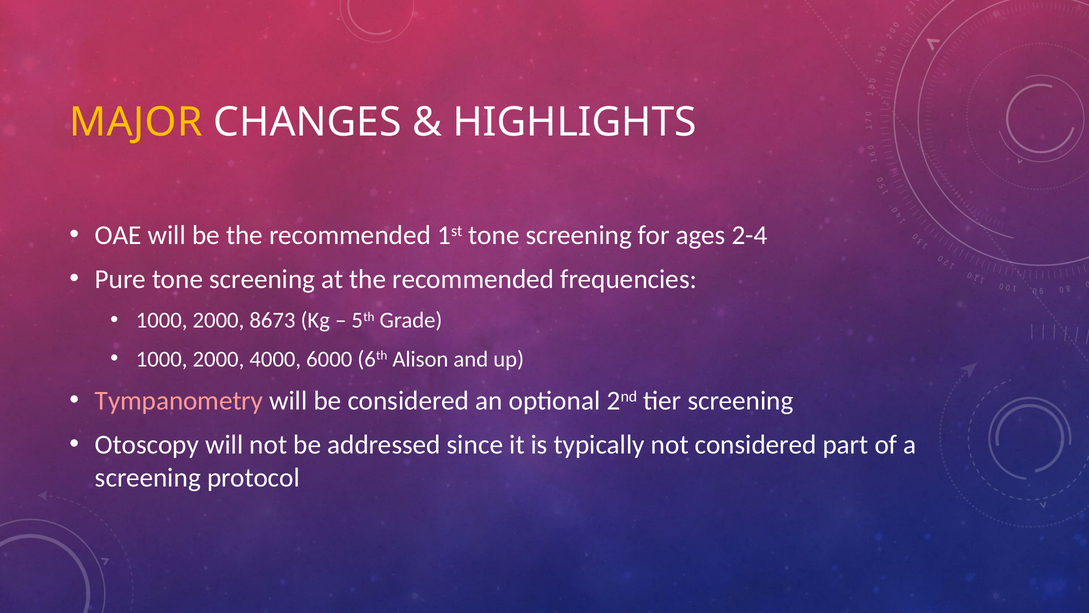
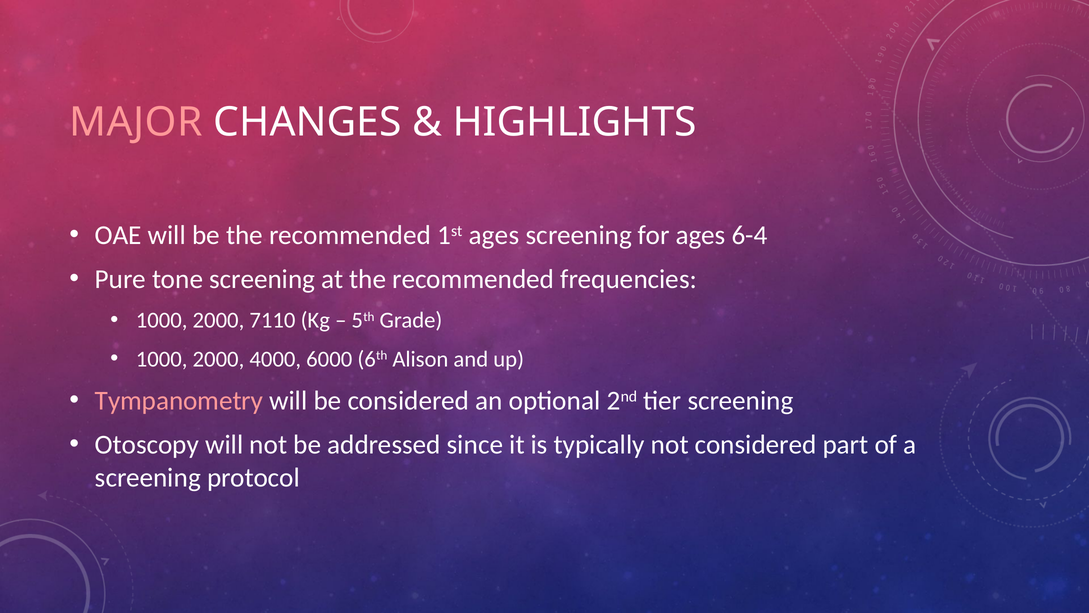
MAJOR colour: yellow -> pink (136, 122)
1st tone: tone -> ages (494, 235)
2-4: 2-4 -> 6-4 (750, 235)
8673: 8673 -> 7110 (272, 320)
